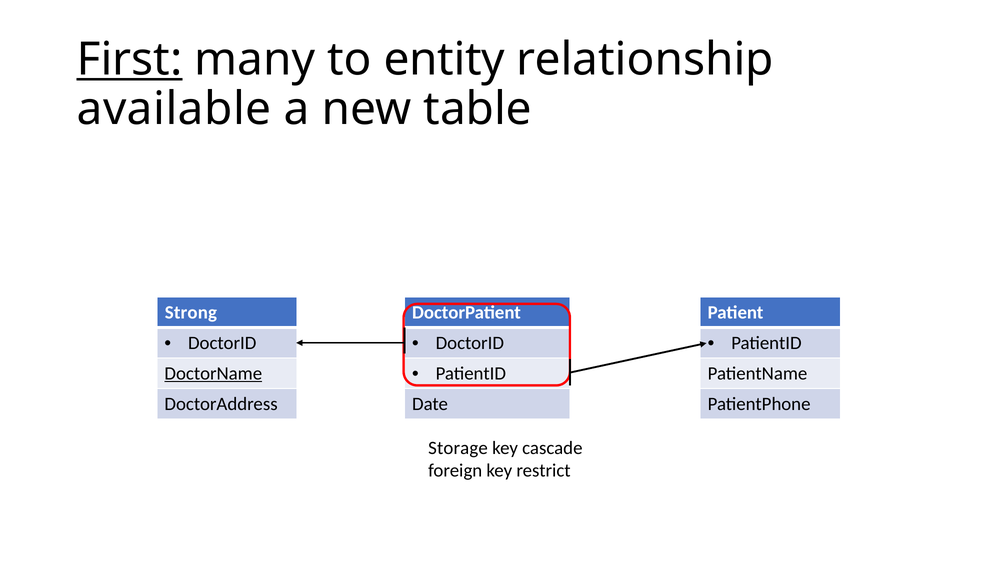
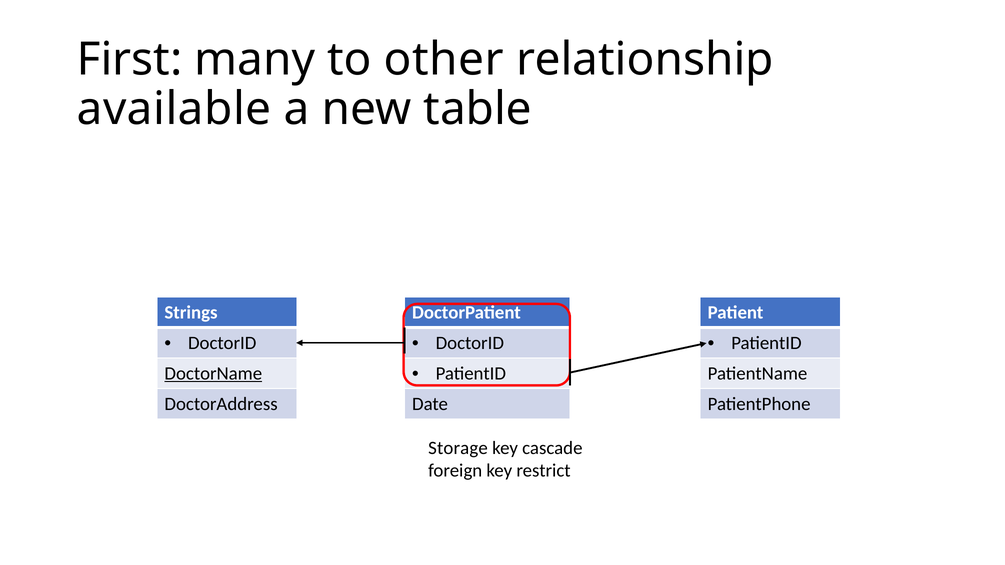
First underline: present -> none (130, 60)
entity: entity -> other (444, 60)
Strong: Strong -> Strings (191, 313)
